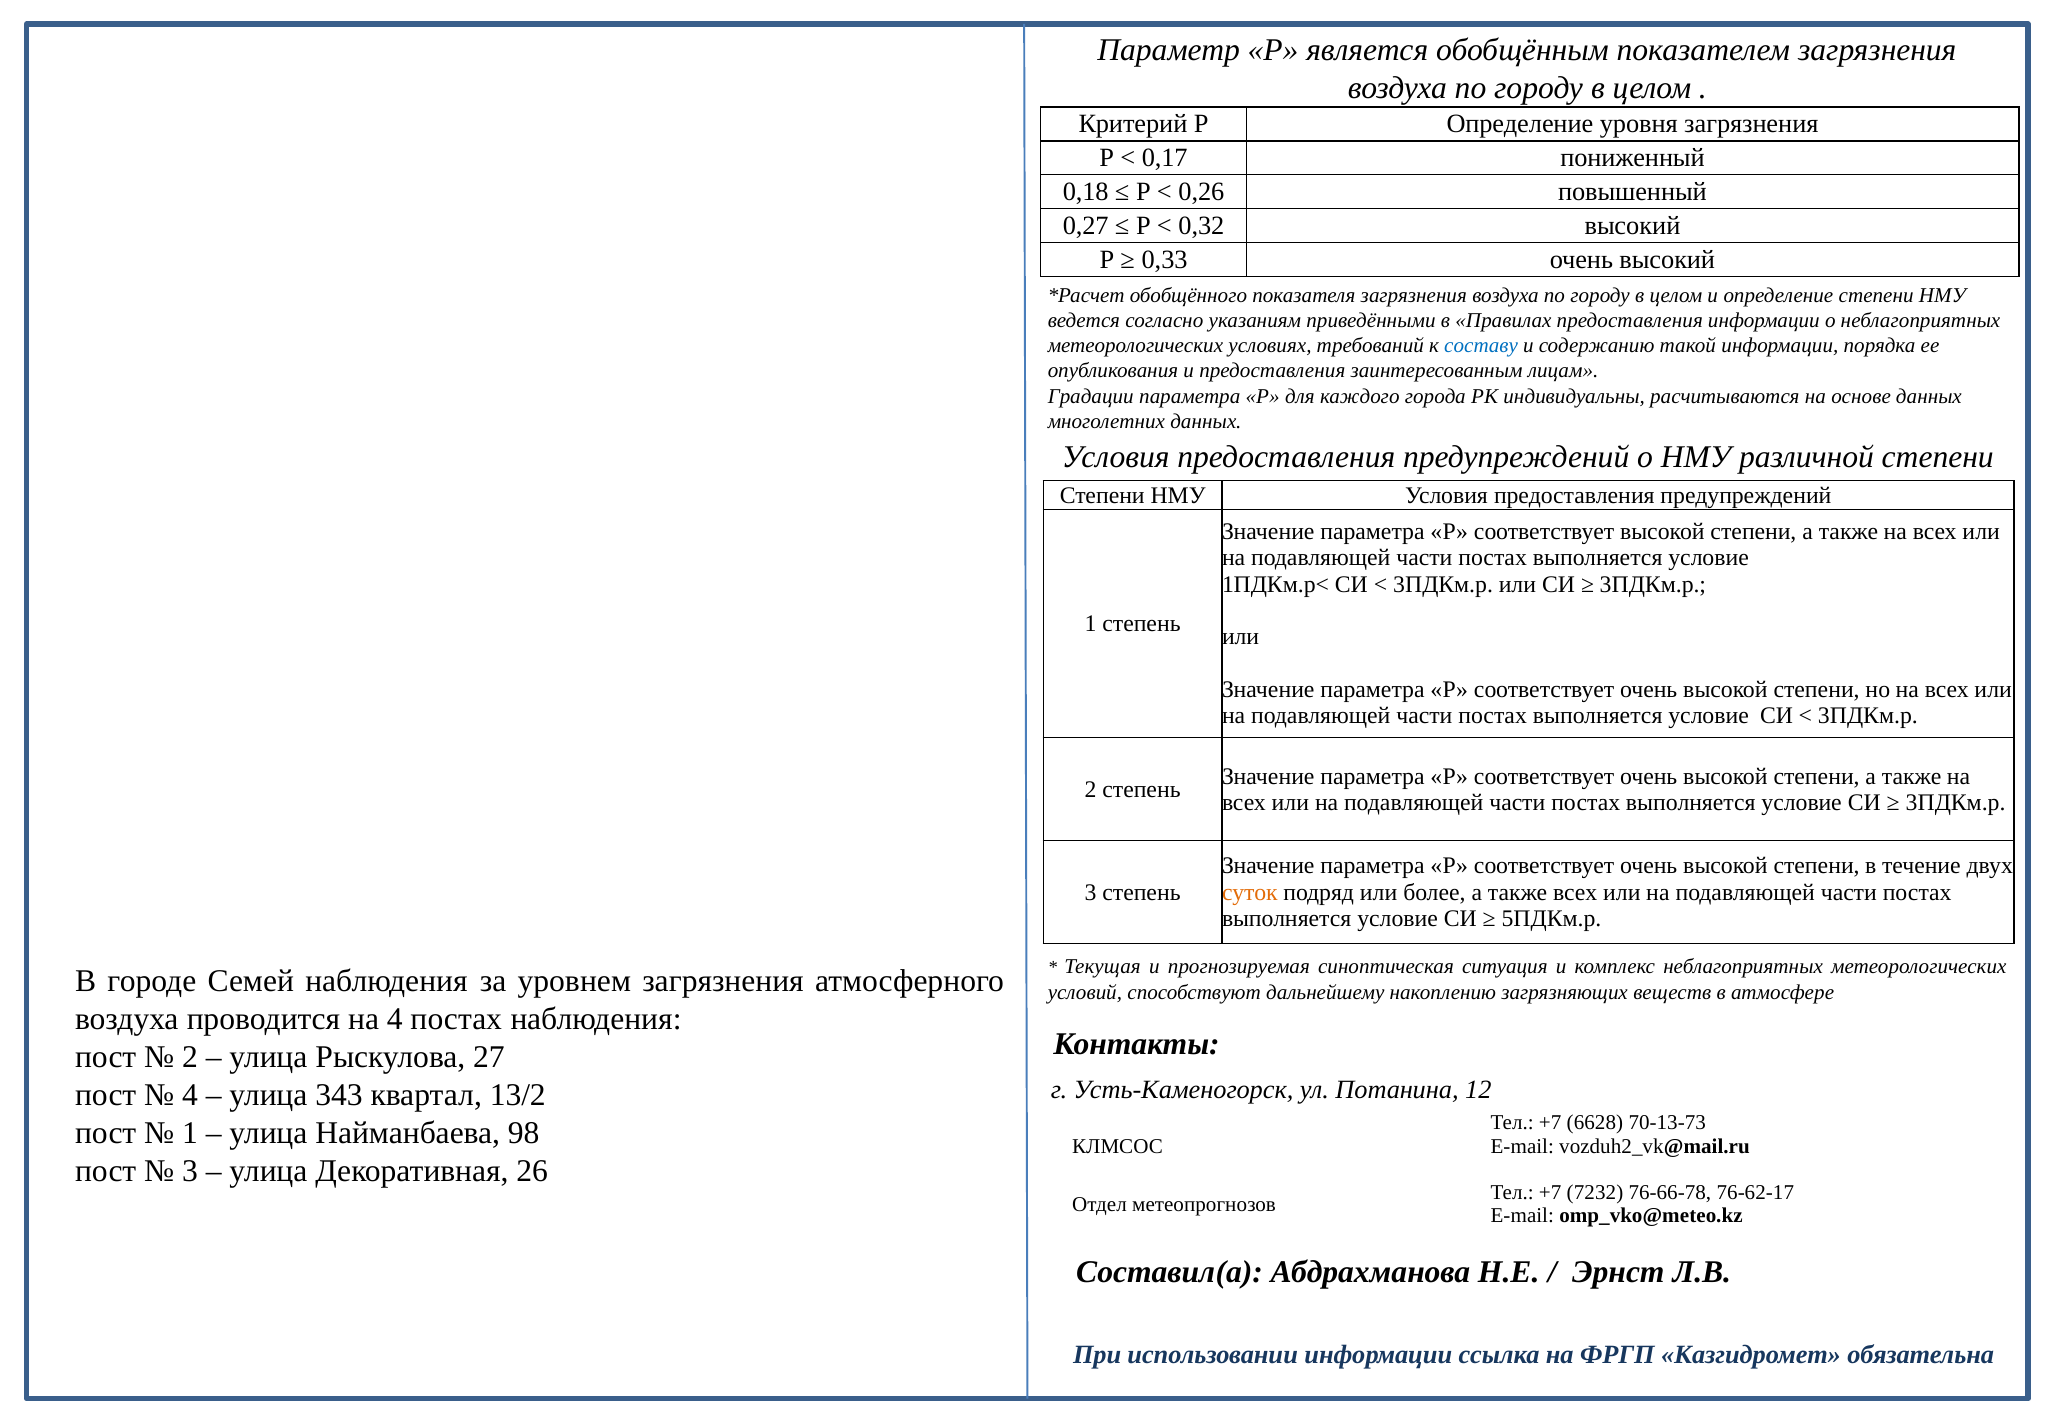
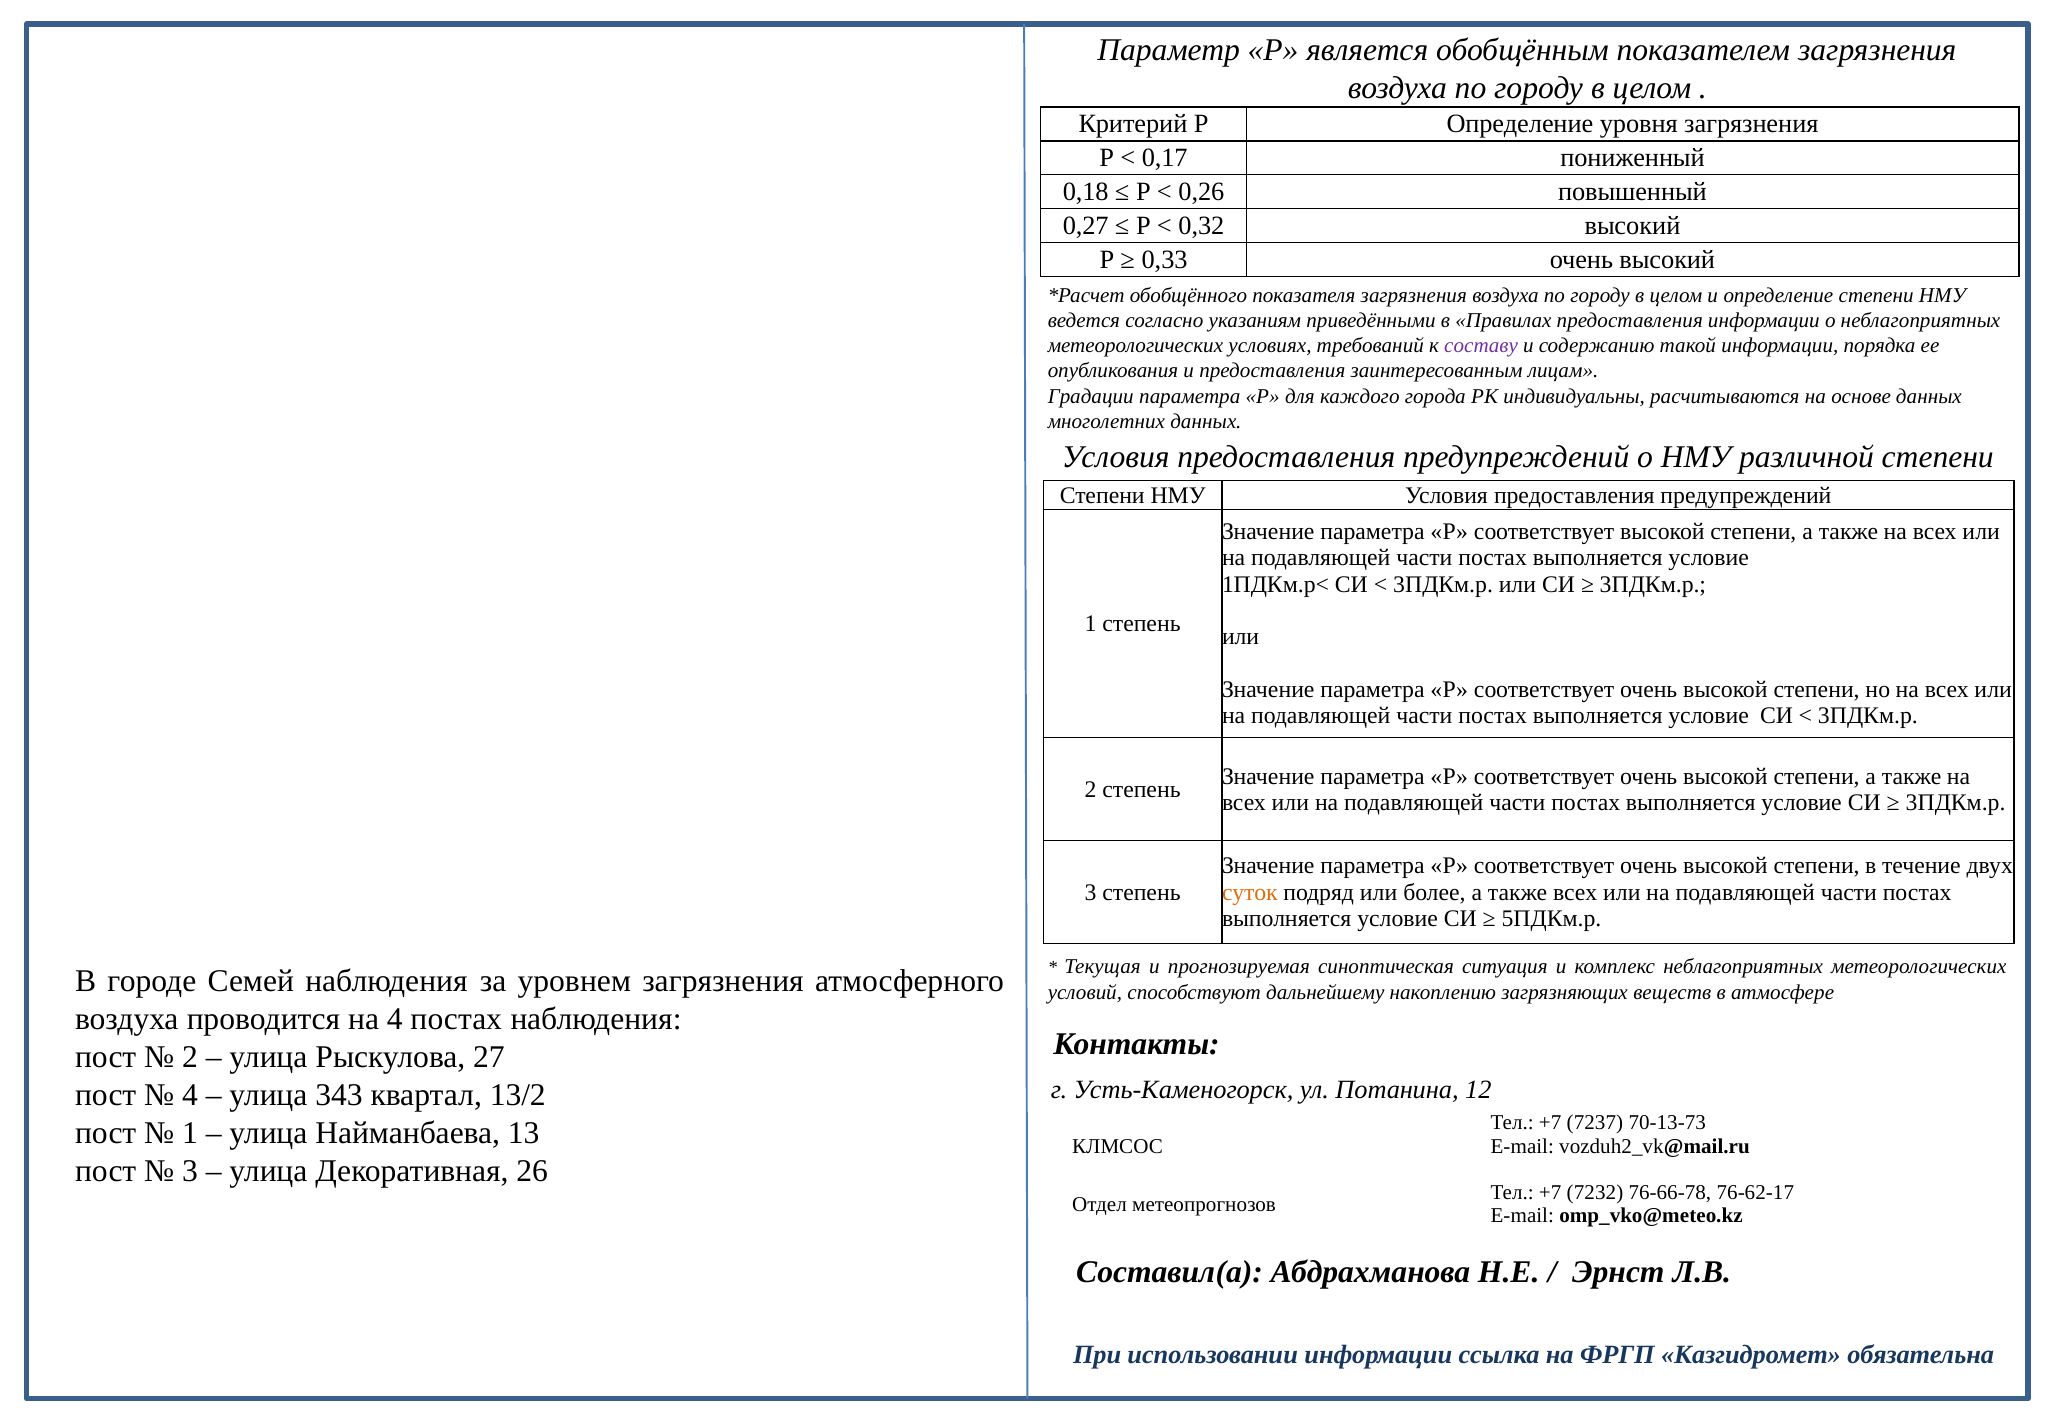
составу colour: blue -> purple (1481, 346)
6628: 6628 -> 7237 (1595, 1123)
98: 98 -> 13 (524, 1133)
